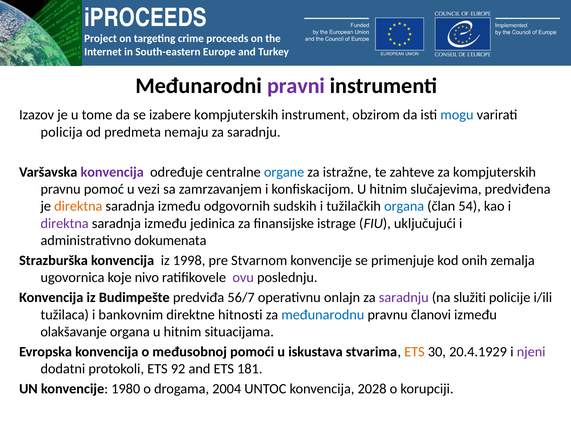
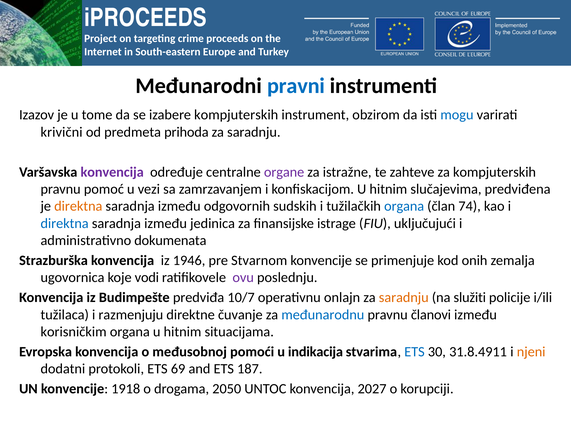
pravni colour: purple -> blue (296, 86)
policija: policija -> krivični (62, 132)
nemaju: nemaju -> prihoda (186, 132)
organe colour: blue -> purple (284, 172)
54: 54 -> 74 (470, 206)
direktna colour: purple -> blue (65, 224)
1998: 1998 -> 1946 (189, 261)
nivo: nivo -> vodi (147, 278)
56/7: 56/7 -> 10/7 (241, 298)
saradnju colour: purple -> orange (404, 298)
bankovnim: bankovnim -> razmenjuju (131, 315)
hitnosti: hitnosti -> čuvanje (240, 315)
olakšavanje: olakšavanje -> korisničkim (74, 332)
iskustava: iskustava -> indikacija (316, 352)
ETS colour: orange -> blue (415, 352)
20.4.1929: 20.4.1929 -> 31.8.4911 (478, 352)
njeni colour: purple -> orange (531, 352)
92: 92 -> 69 (178, 369)
181: 181 -> 187 (250, 369)
1980: 1980 -> 1918 (126, 389)
2004: 2004 -> 2050 (227, 389)
2028: 2028 -> 2027 (372, 389)
